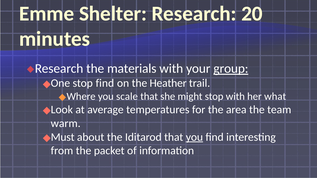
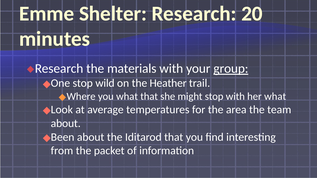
stop find: find -> wild (105, 83)
you scale: scale -> what (127, 97)
warm: warm -> about (66, 123)
Must: Must -> Been (63, 137)
you underline: present -> none (194, 137)
